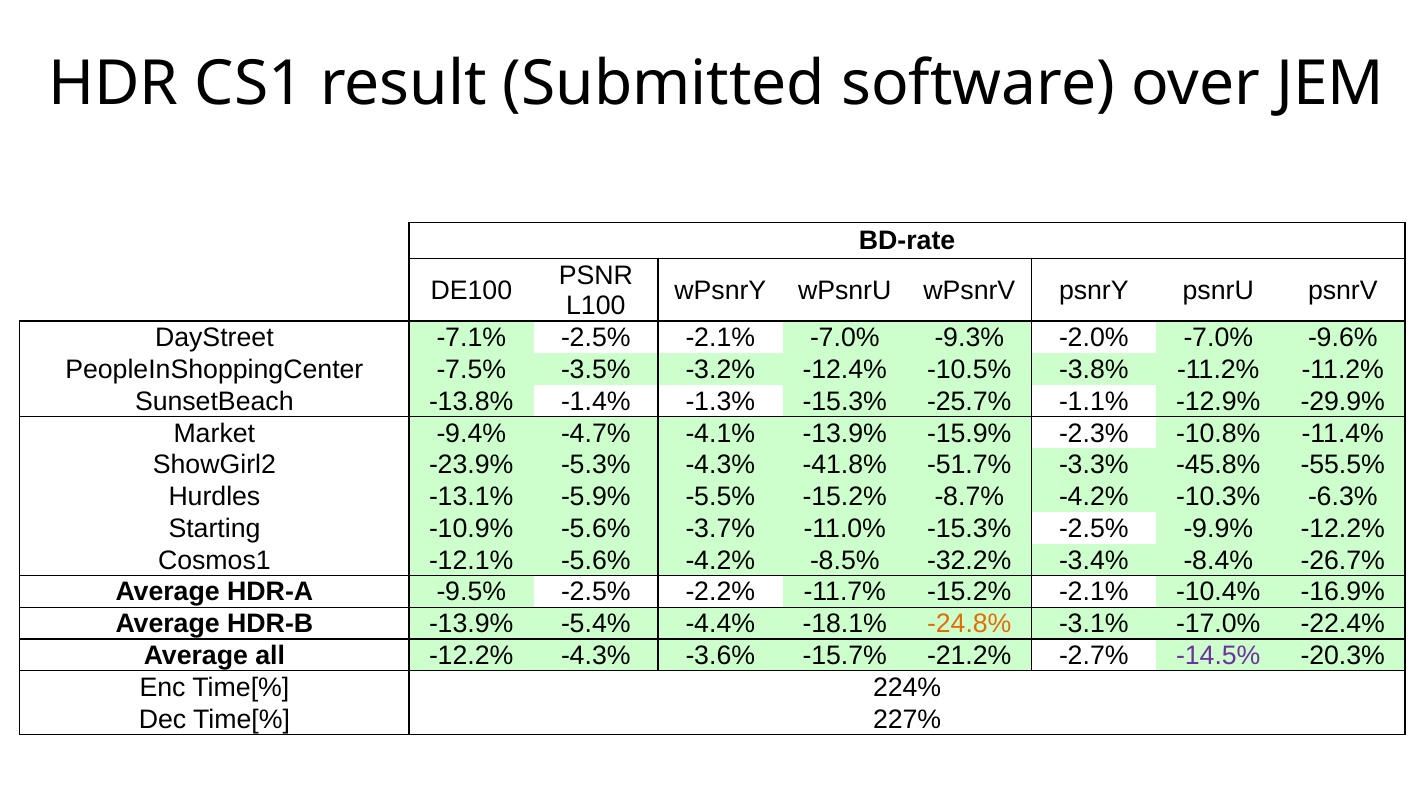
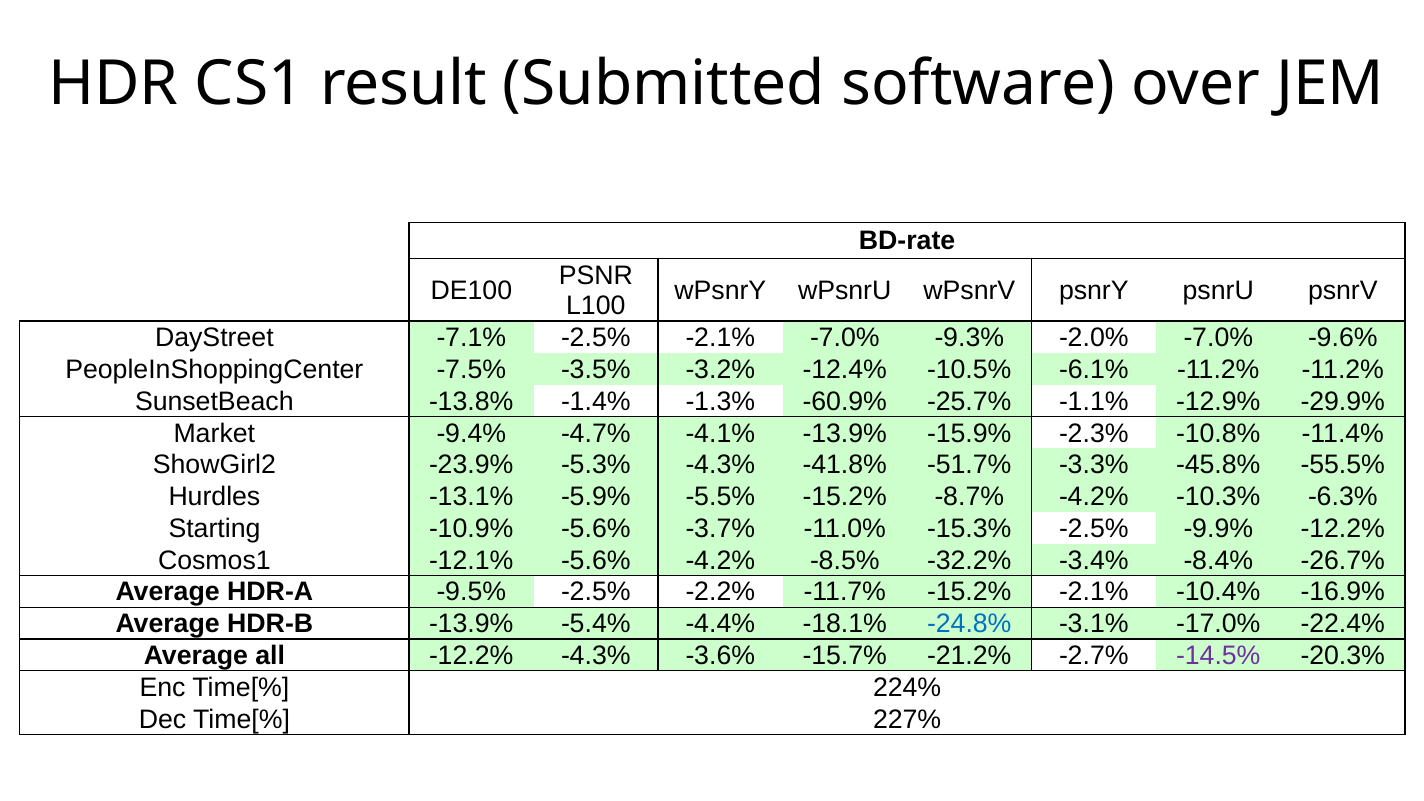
-3.8%: -3.8% -> -6.1% (1094, 370)
-1.3% -15.3%: -15.3% -> -60.9% (845, 401)
-24.8% colour: orange -> blue (969, 624)
